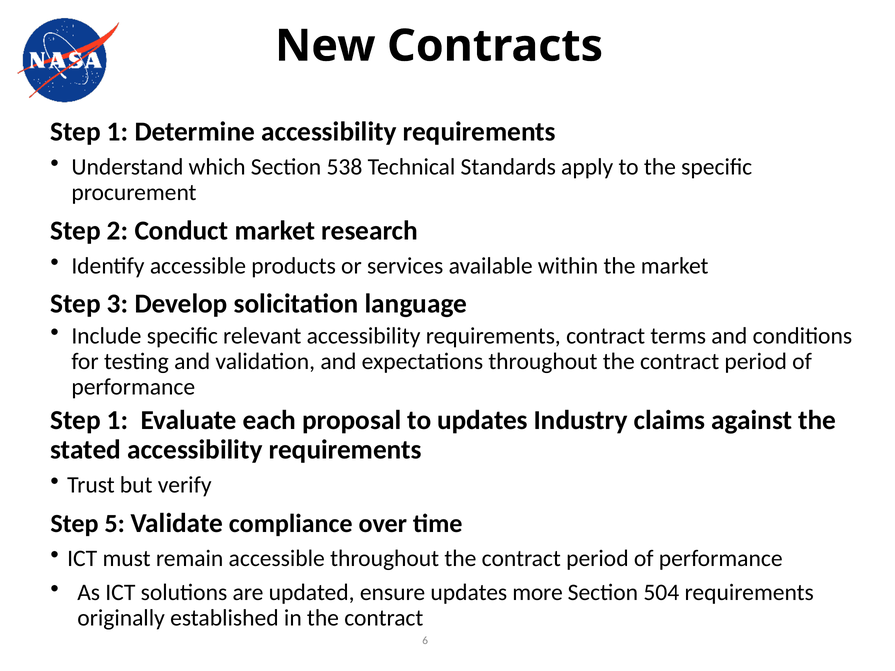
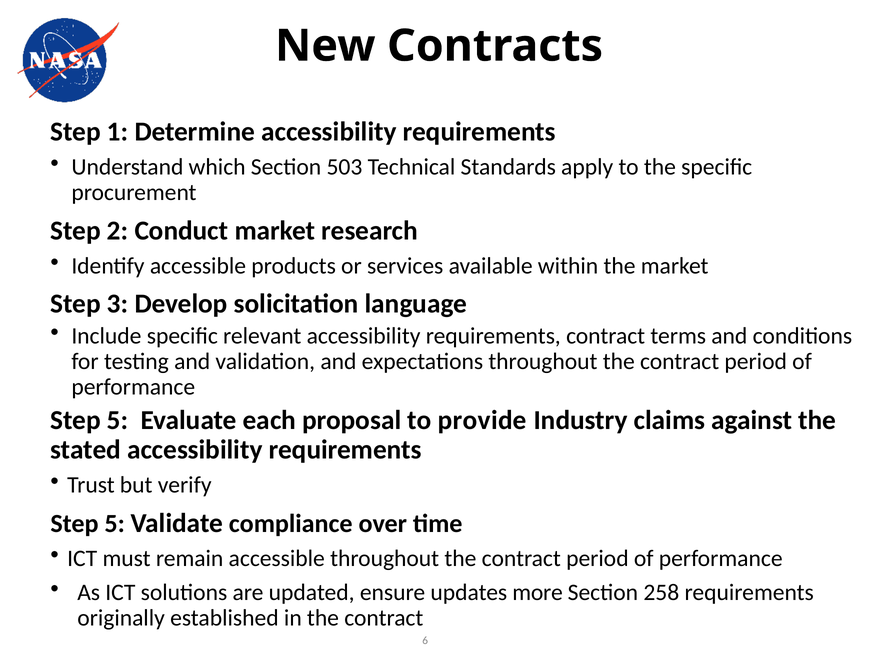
538: 538 -> 503 (344, 167)
1: 1 -> 5 (118, 420)
to updates: updates -> provide (482, 420)
504: 504 -> 258 (661, 593)
